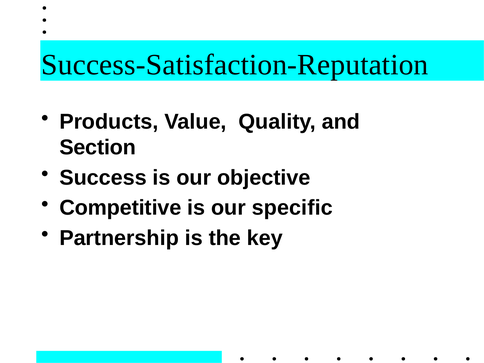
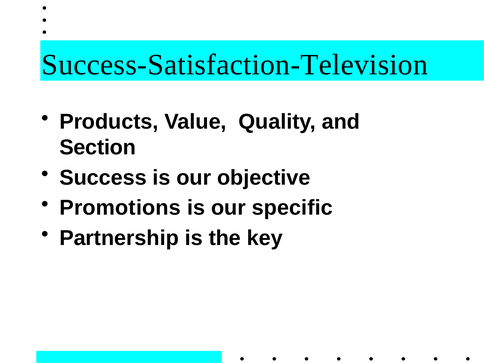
Success-Satisfaction-Reputation: Success-Satisfaction-Reputation -> Success-Satisfaction-Television (235, 65)
Competitive: Competitive -> Promotions (120, 208)
